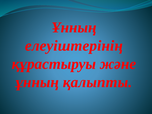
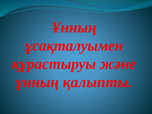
елеуiштерiнiң: елеуiштерiнiң -> ұсақталуымен (74, 46)
